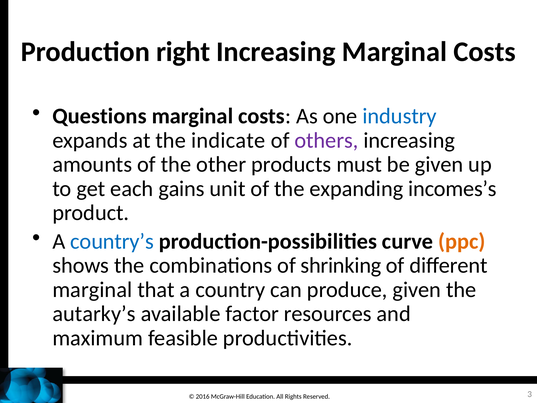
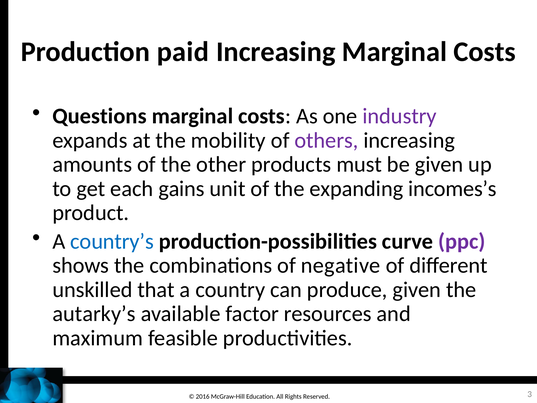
right: right -> paid (183, 52)
industry colour: blue -> purple (400, 116)
indicate: indicate -> mobility (228, 140)
ppc colour: orange -> purple (462, 241)
shrinking: shrinking -> negative (341, 265)
marginal: marginal -> unskilled (92, 290)
